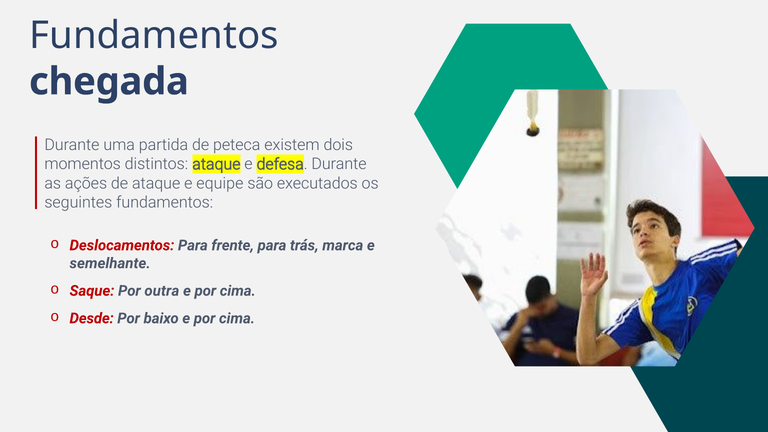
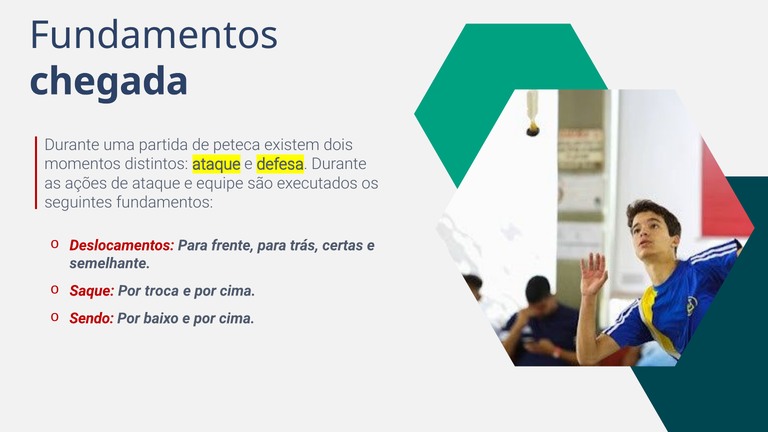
marca: marca -> certas (343, 245)
outra: outra -> troca (162, 291)
Desde: Desde -> Sendo (92, 318)
